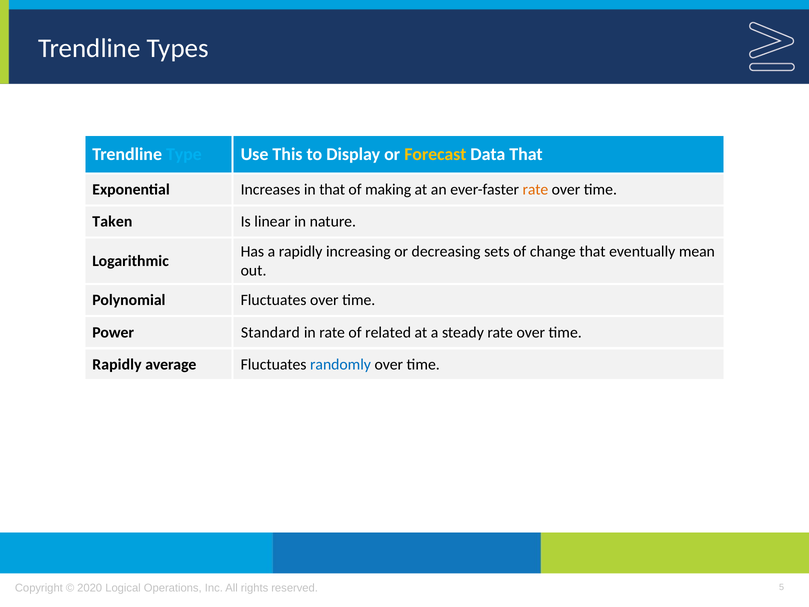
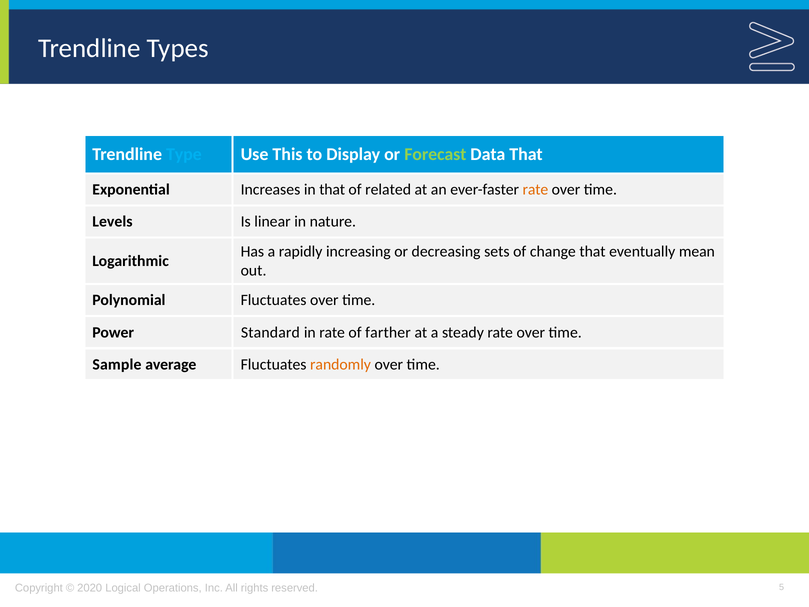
Forecast colour: yellow -> light green (435, 154)
making: making -> related (388, 190)
Taken: Taken -> Levels (112, 222)
related: related -> farther (388, 332)
Rapidly: Rapidly -> Sample (117, 364)
randomly colour: blue -> orange (340, 364)
